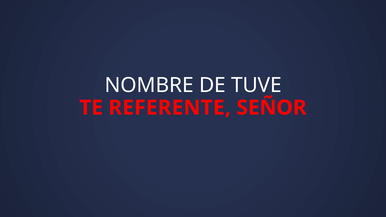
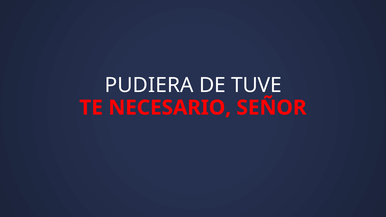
NOMBRE: NOMBRE -> PUDIERA (149, 85)
REFERENTE: REFERENTE -> NECESARIO (170, 108)
